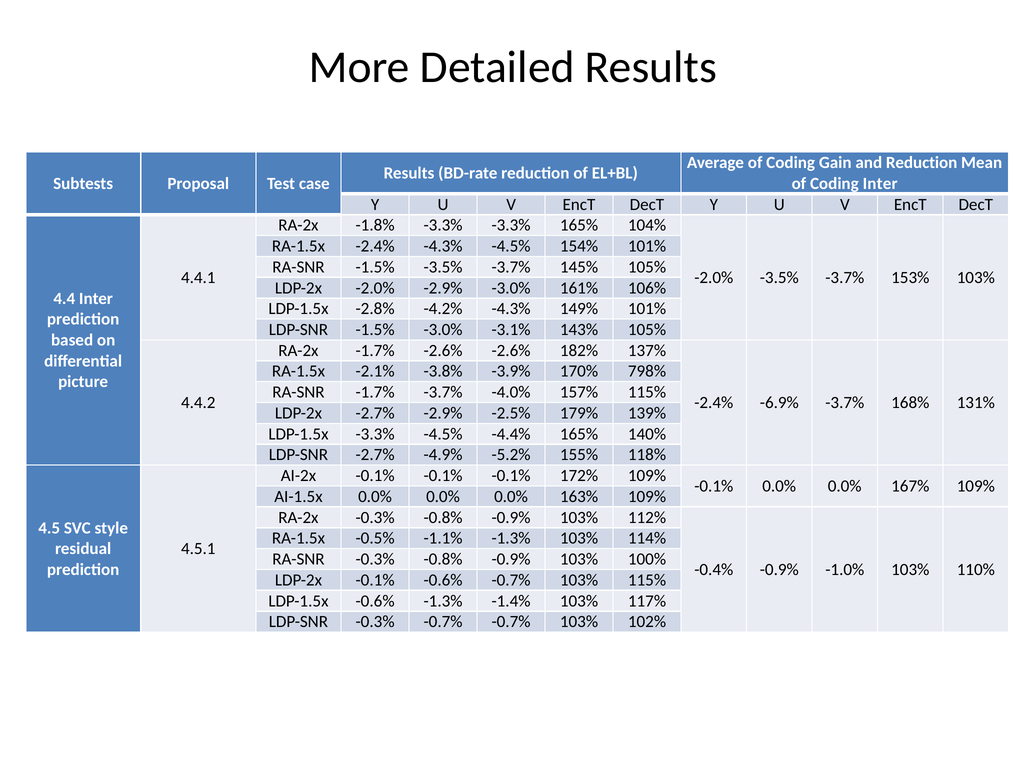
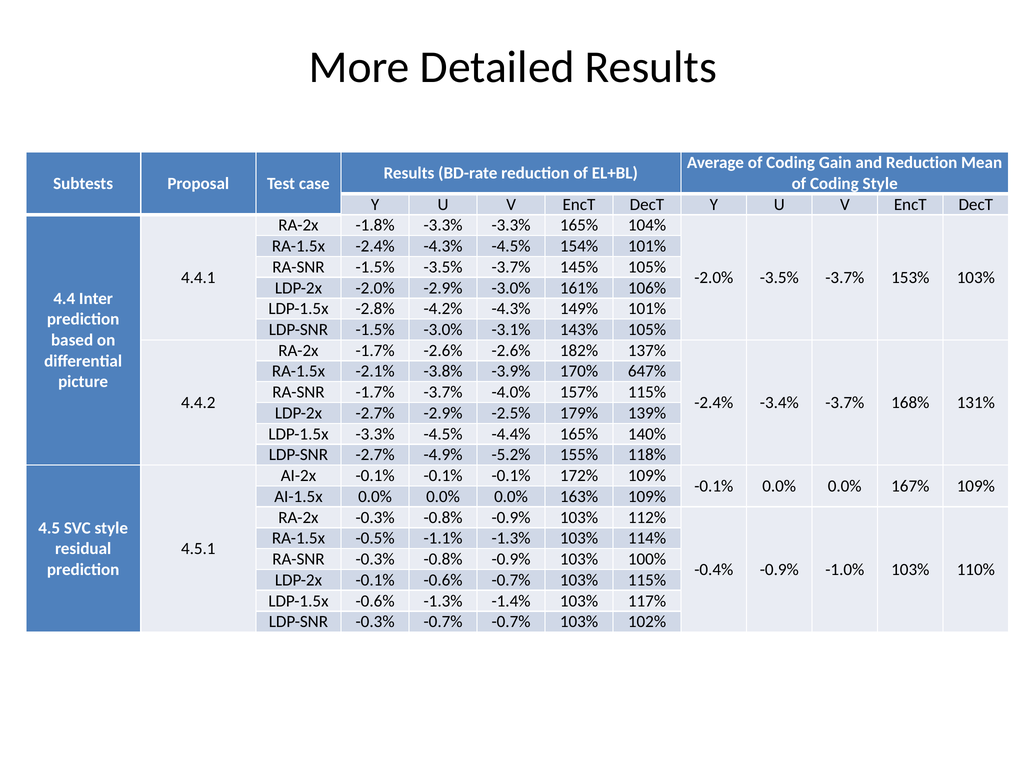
Coding Inter: Inter -> Style (880, 184)
798%: 798% -> 647% (647, 372)
-6.9%: -6.9% -> -3.4% (779, 403)
